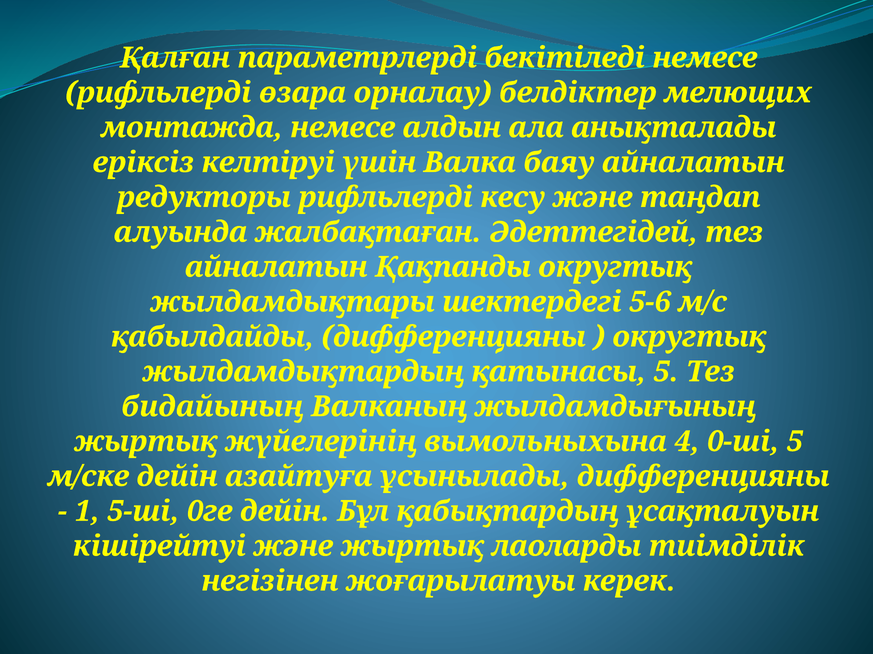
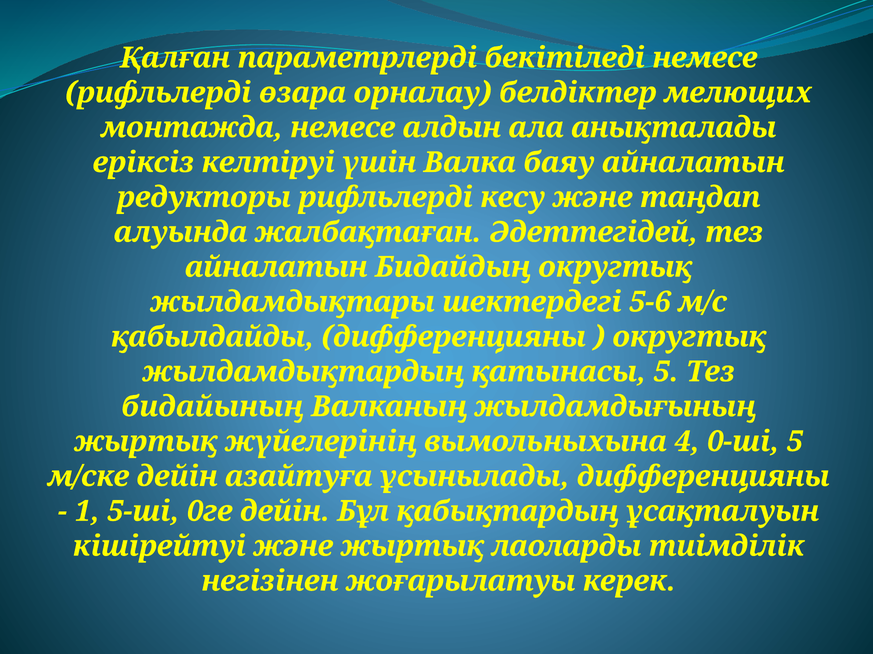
Қақпанды: Қақпанды -> Бидайдың (453, 267)
